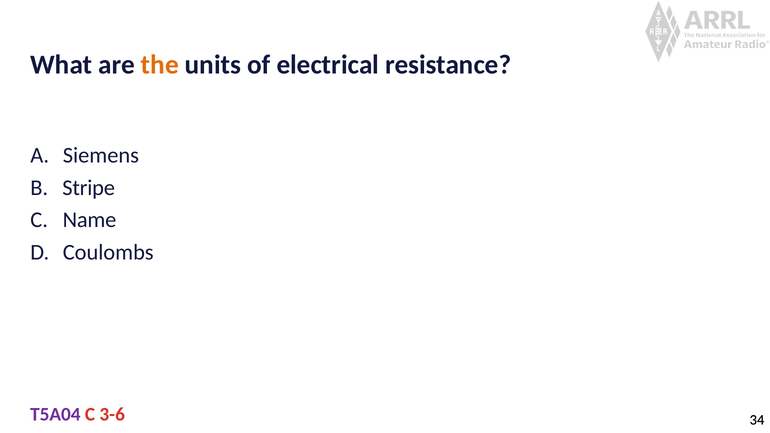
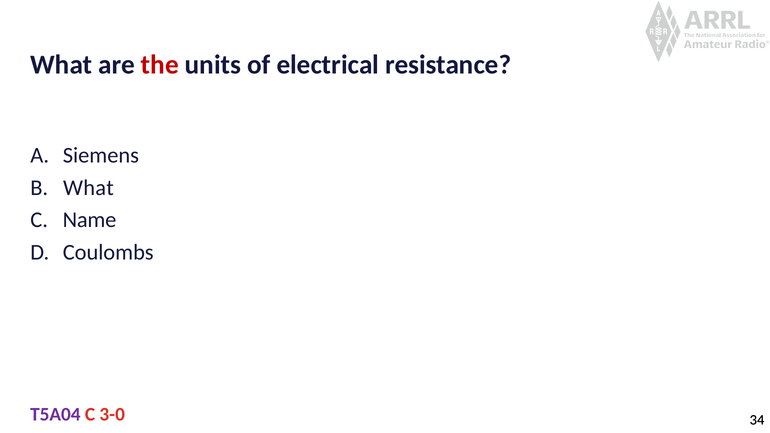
the colour: orange -> red (160, 65)
Stripe: Stripe -> What (88, 188)
3-6: 3-6 -> 3-0 (112, 415)
